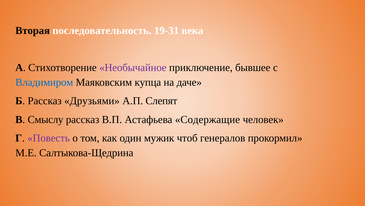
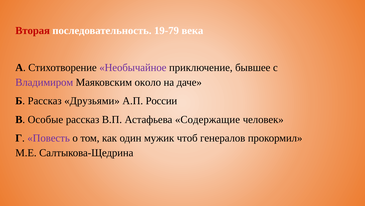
Вторая colour: black -> red (33, 30)
19-31: 19-31 -> 19-79 (167, 30)
Владимиром colour: blue -> purple (44, 82)
купца: купца -> около (148, 82)
Слепят: Слепят -> России (161, 101)
Смыслу: Смыслу -> Особые (45, 119)
